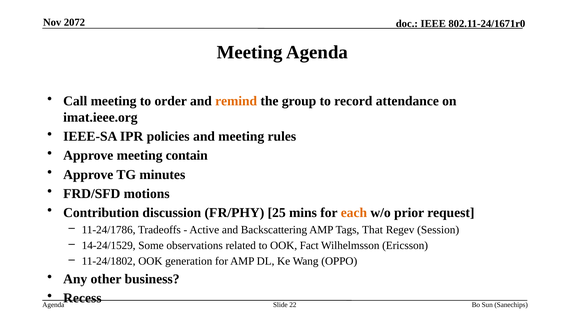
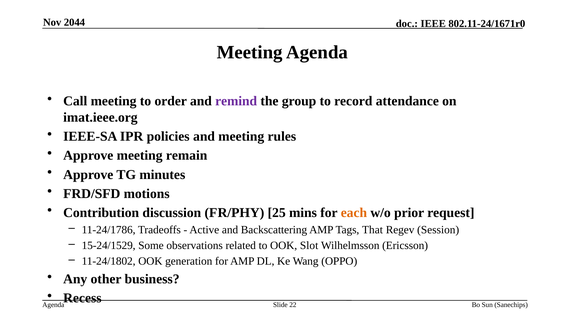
2072: 2072 -> 2044 (74, 22)
remind colour: orange -> purple (236, 101)
contain: contain -> remain (187, 155)
14-24/1529: 14-24/1529 -> 15-24/1529 (109, 245)
Fact: Fact -> Slot (309, 245)
